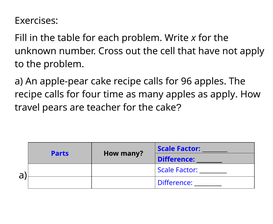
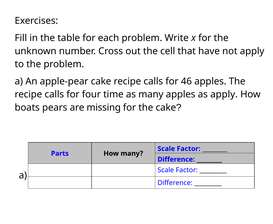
96: 96 -> 46 (186, 81)
travel: travel -> boats (27, 107)
teacher: teacher -> missing (104, 107)
